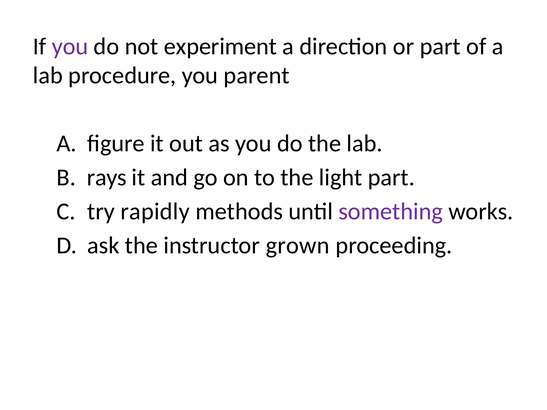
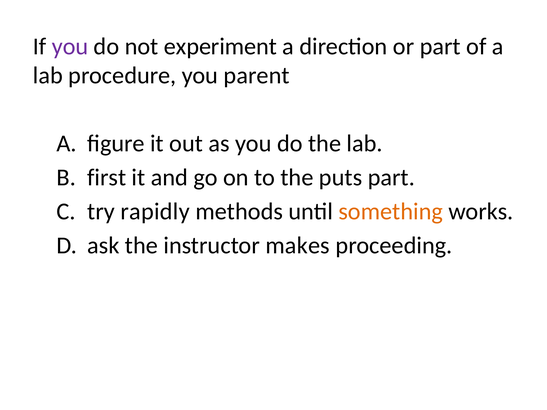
rays: rays -> first (107, 178)
light: light -> puts (341, 178)
something colour: purple -> orange (391, 212)
grown: grown -> makes (298, 246)
